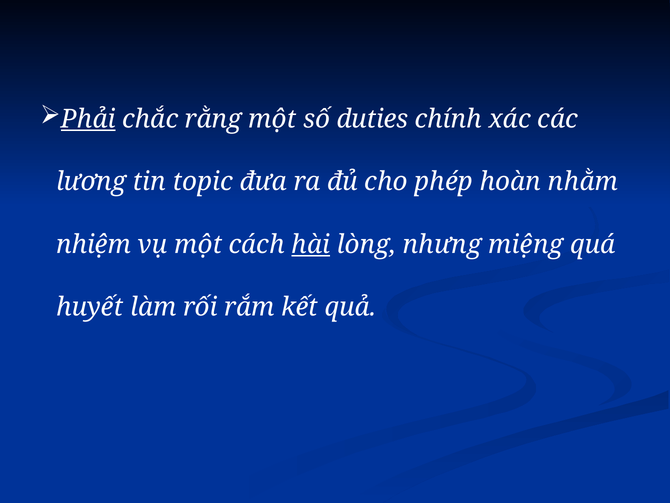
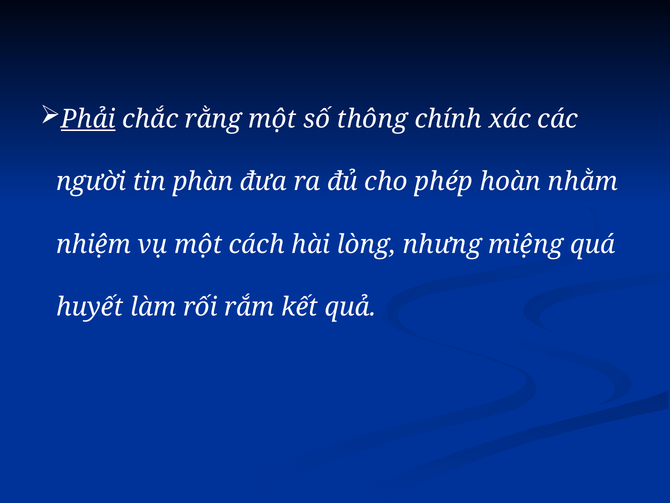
duties: duties -> thông (372, 119)
lương: lương -> người (91, 182)
topic: topic -> phàn (203, 182)
hài underline: present -> none (311, 244)
